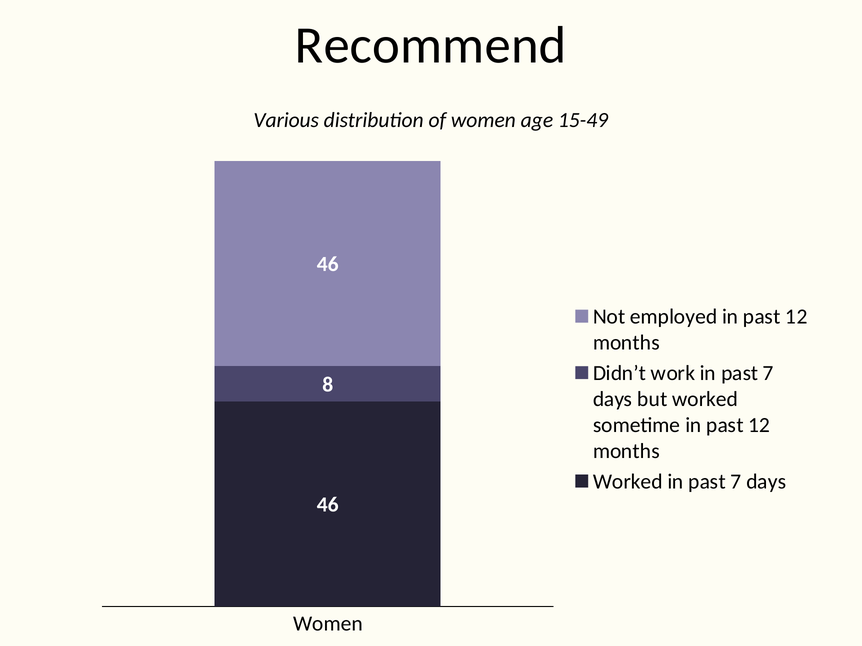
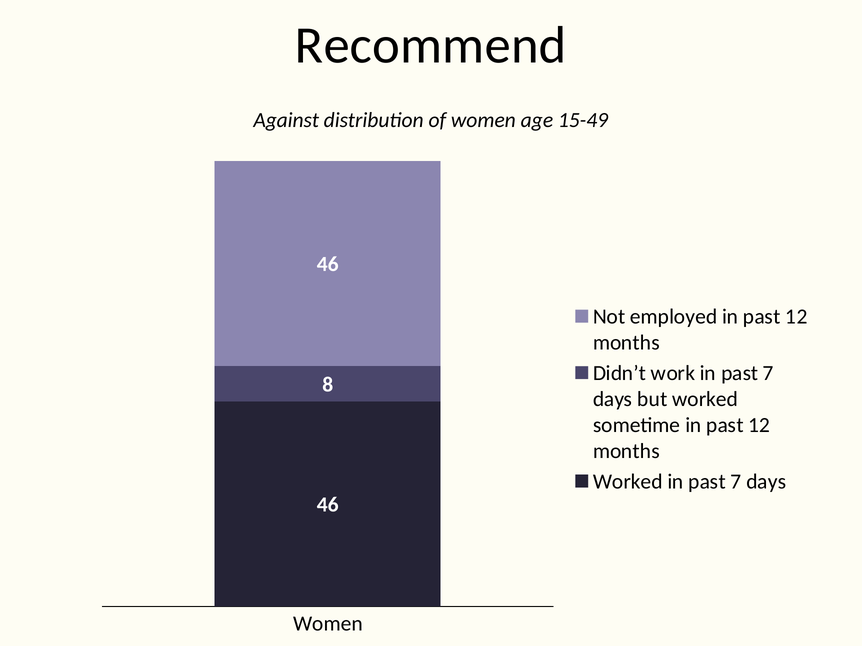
Various: Various -> Against (286, 120)
